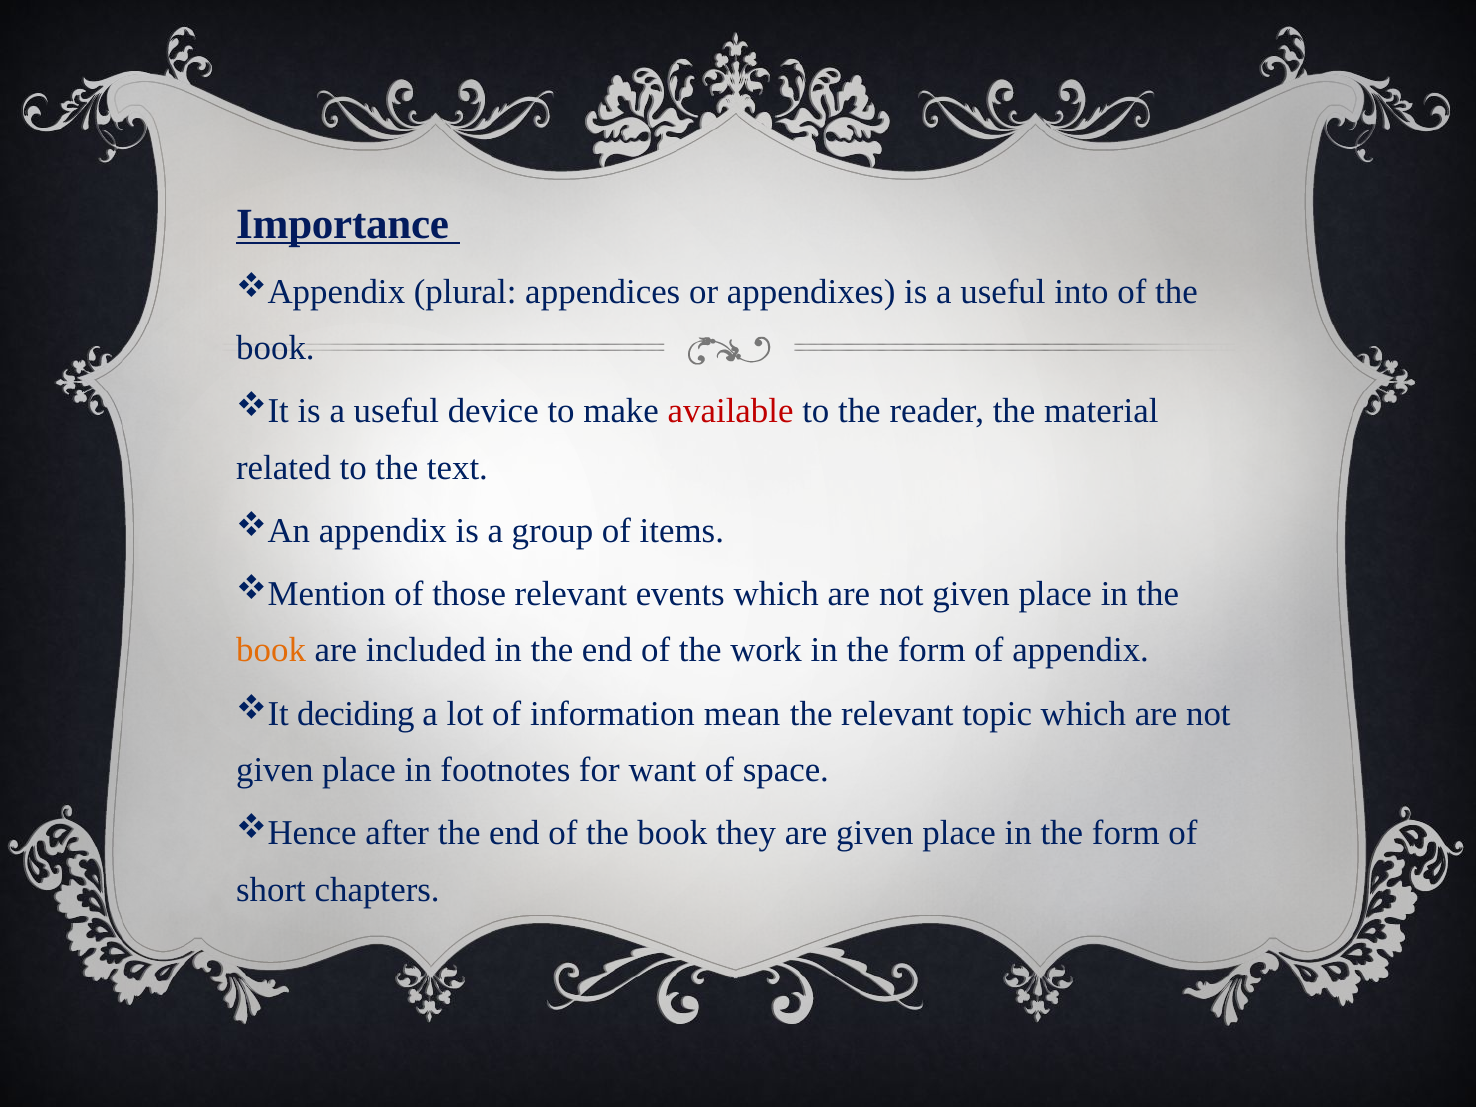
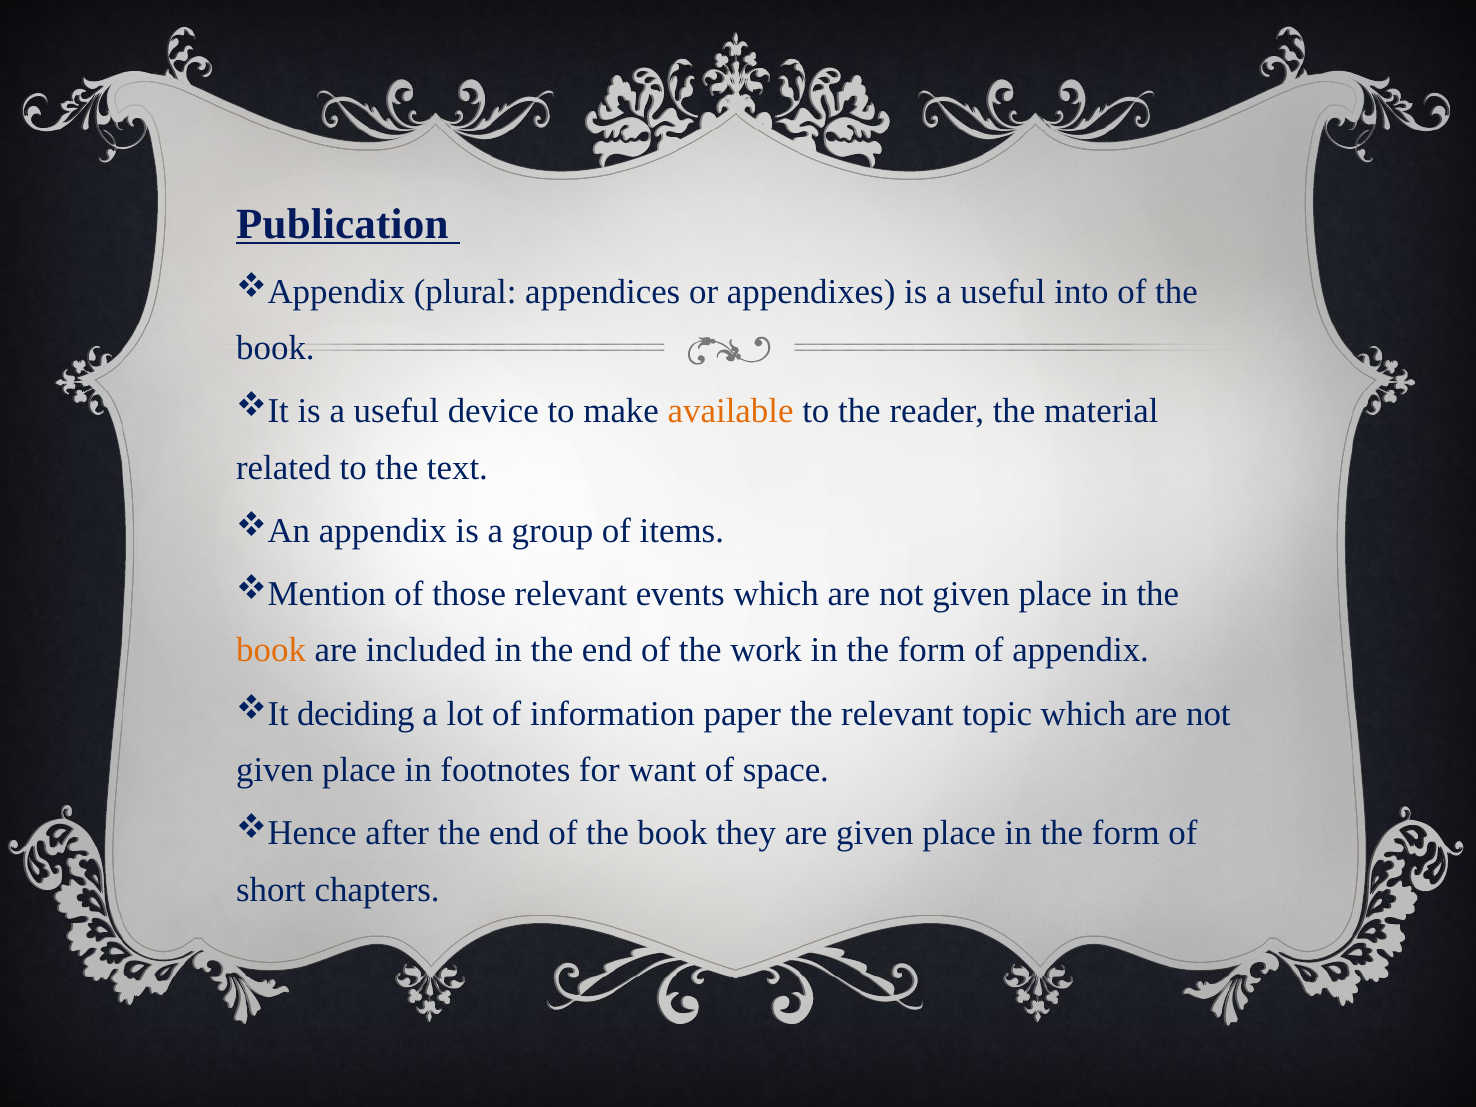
Importance: Importance -> Publication (342, 224)
available colour: red -> orange (731, 411)
mean: mean -> paper (742, 714)
